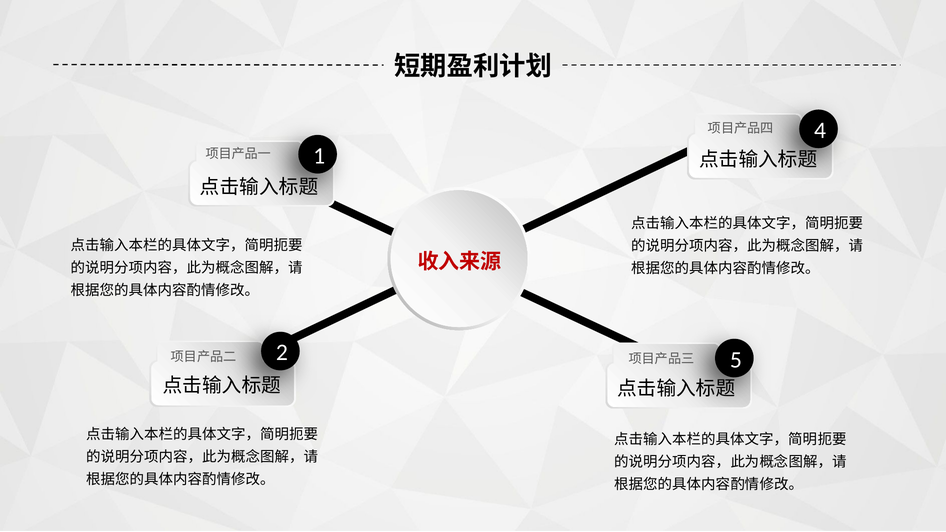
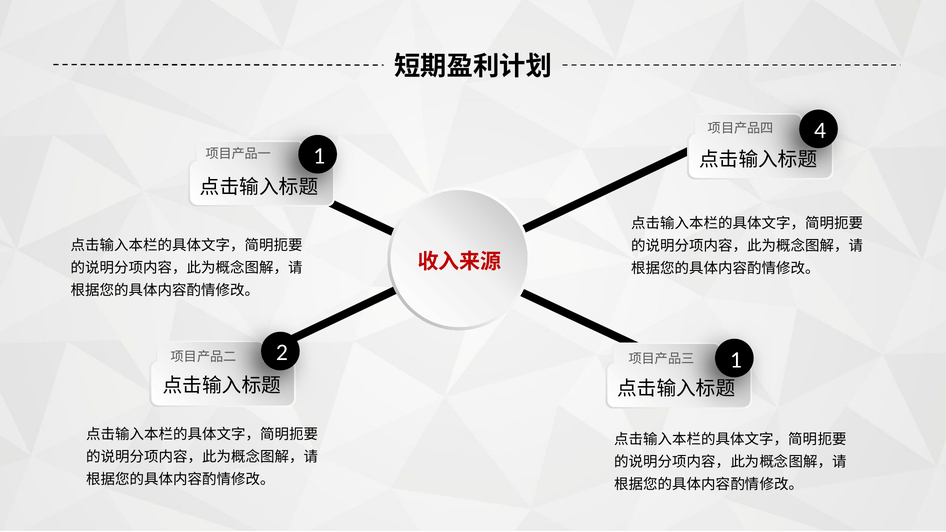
2 5: 5 -> 1 (736, 360)
